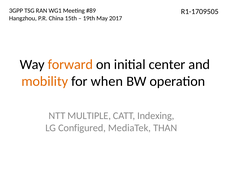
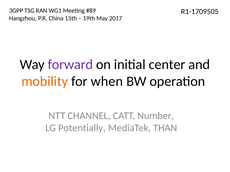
forward colour: orange -> purple (70, 65)
MULTIPLE: MULTIPLE -> CHANNEL (89, 116)
Indexing: Indexing -> Number (156, 116)
Configured: Configured -> Potentially (82, 128)
